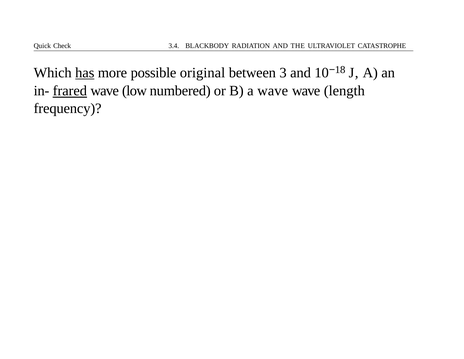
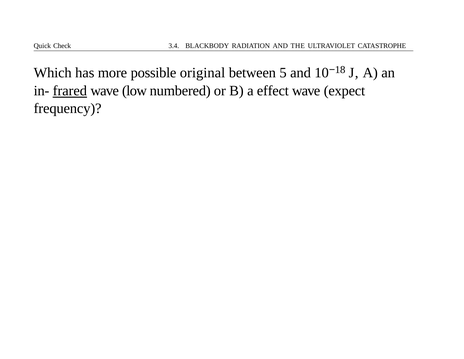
has underline: present -> none (85, 73)
3: 3 -> 5 (283, 73)
a wave: wave -> effect (273, 91)
length: length -> expect (344, 91)
